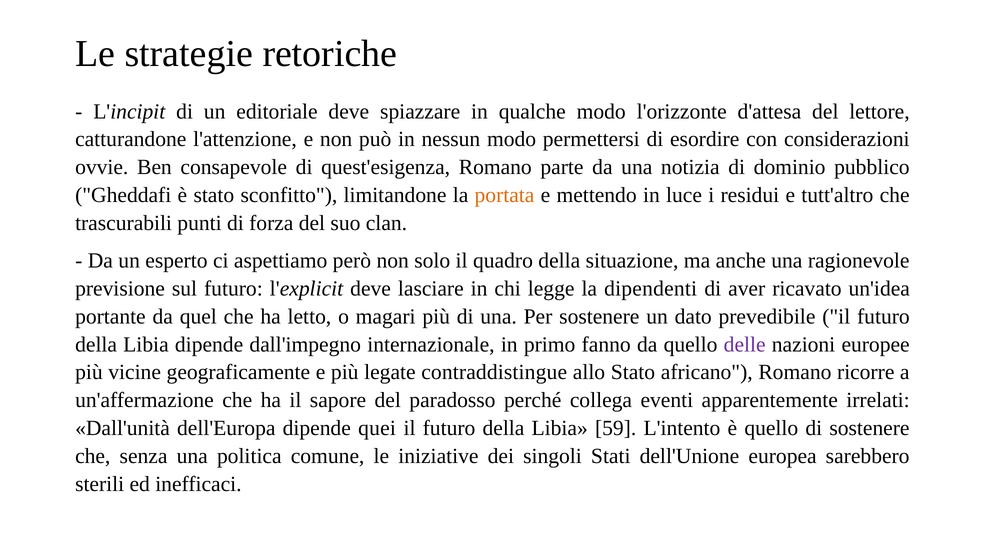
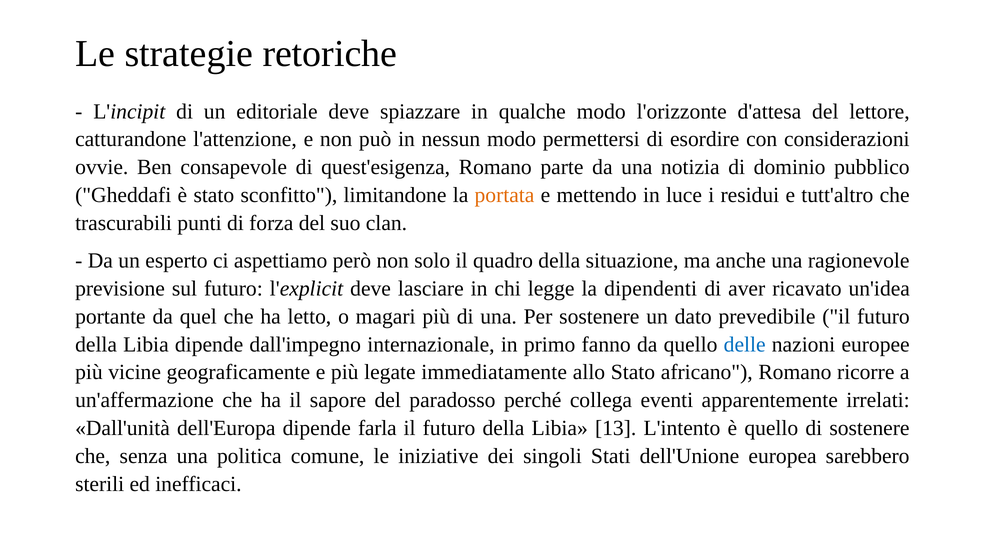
delle colour: purple -> blue (745, 344)
contraddistingue: contraddistingue -> immediatamente (494, 372)
quei: quei -> farla (377, 428)
59: 59 -> 13 (616, 428)
